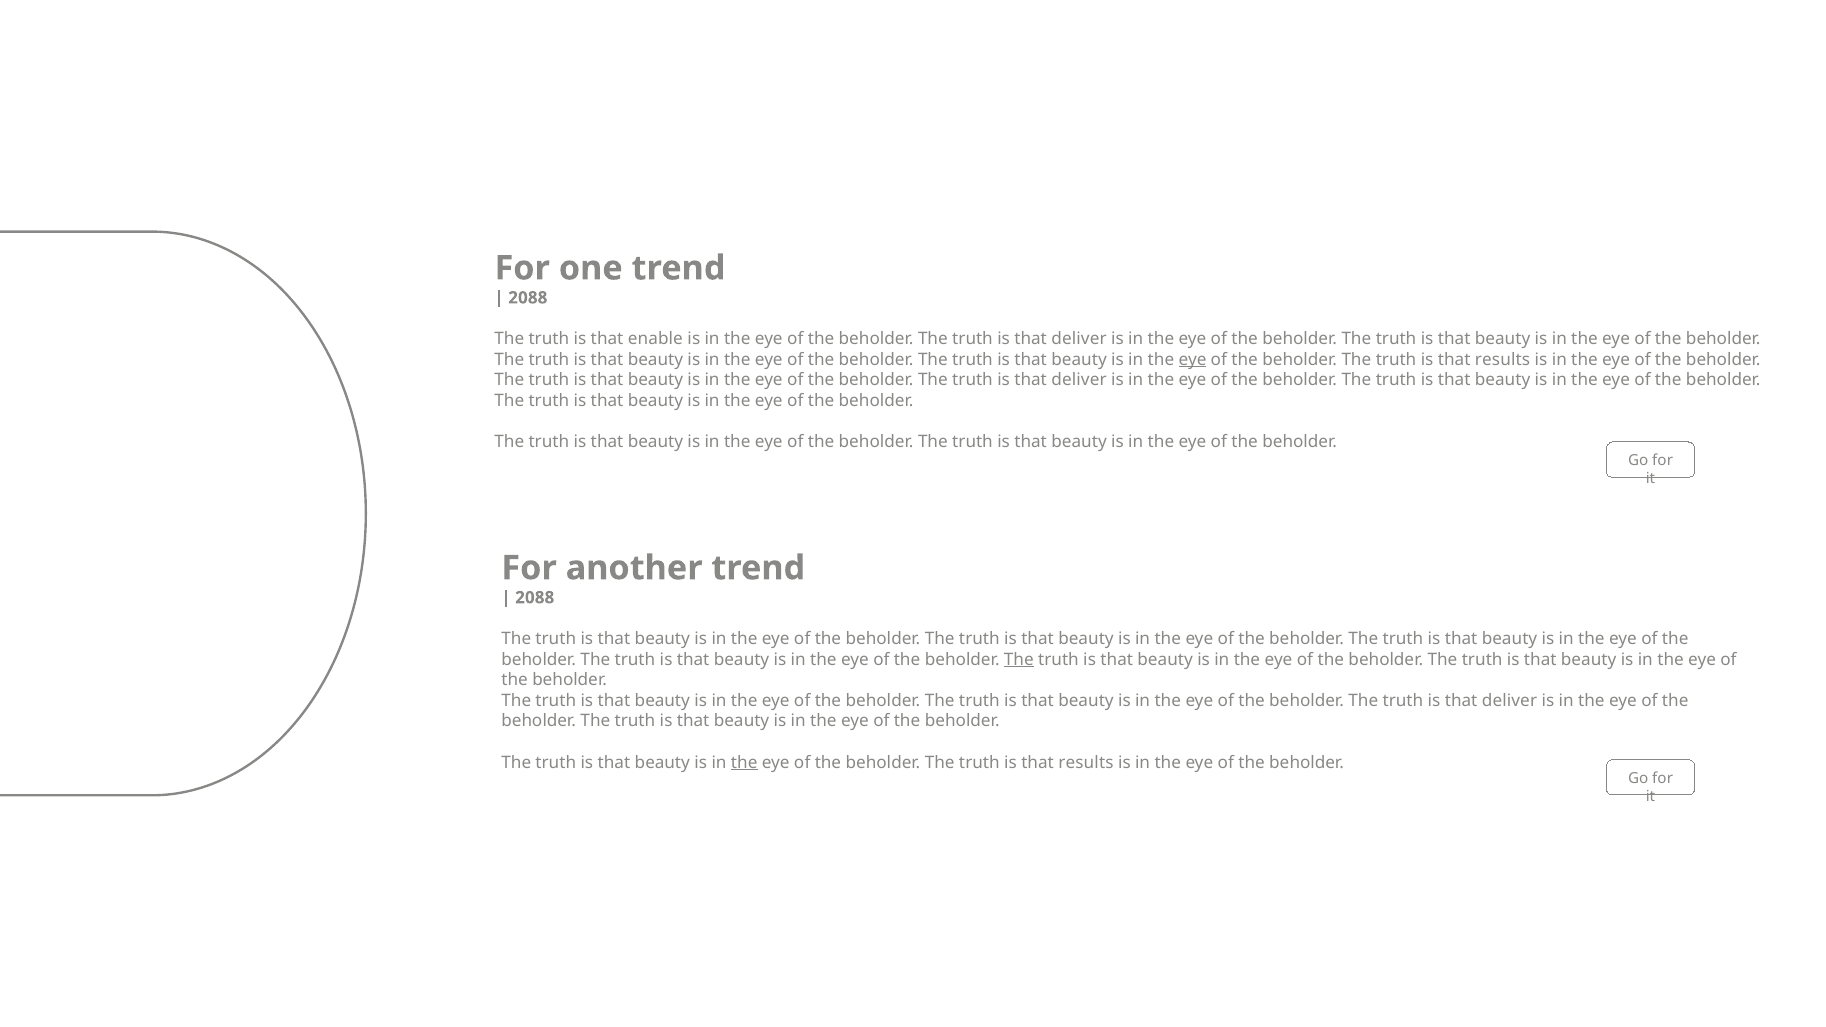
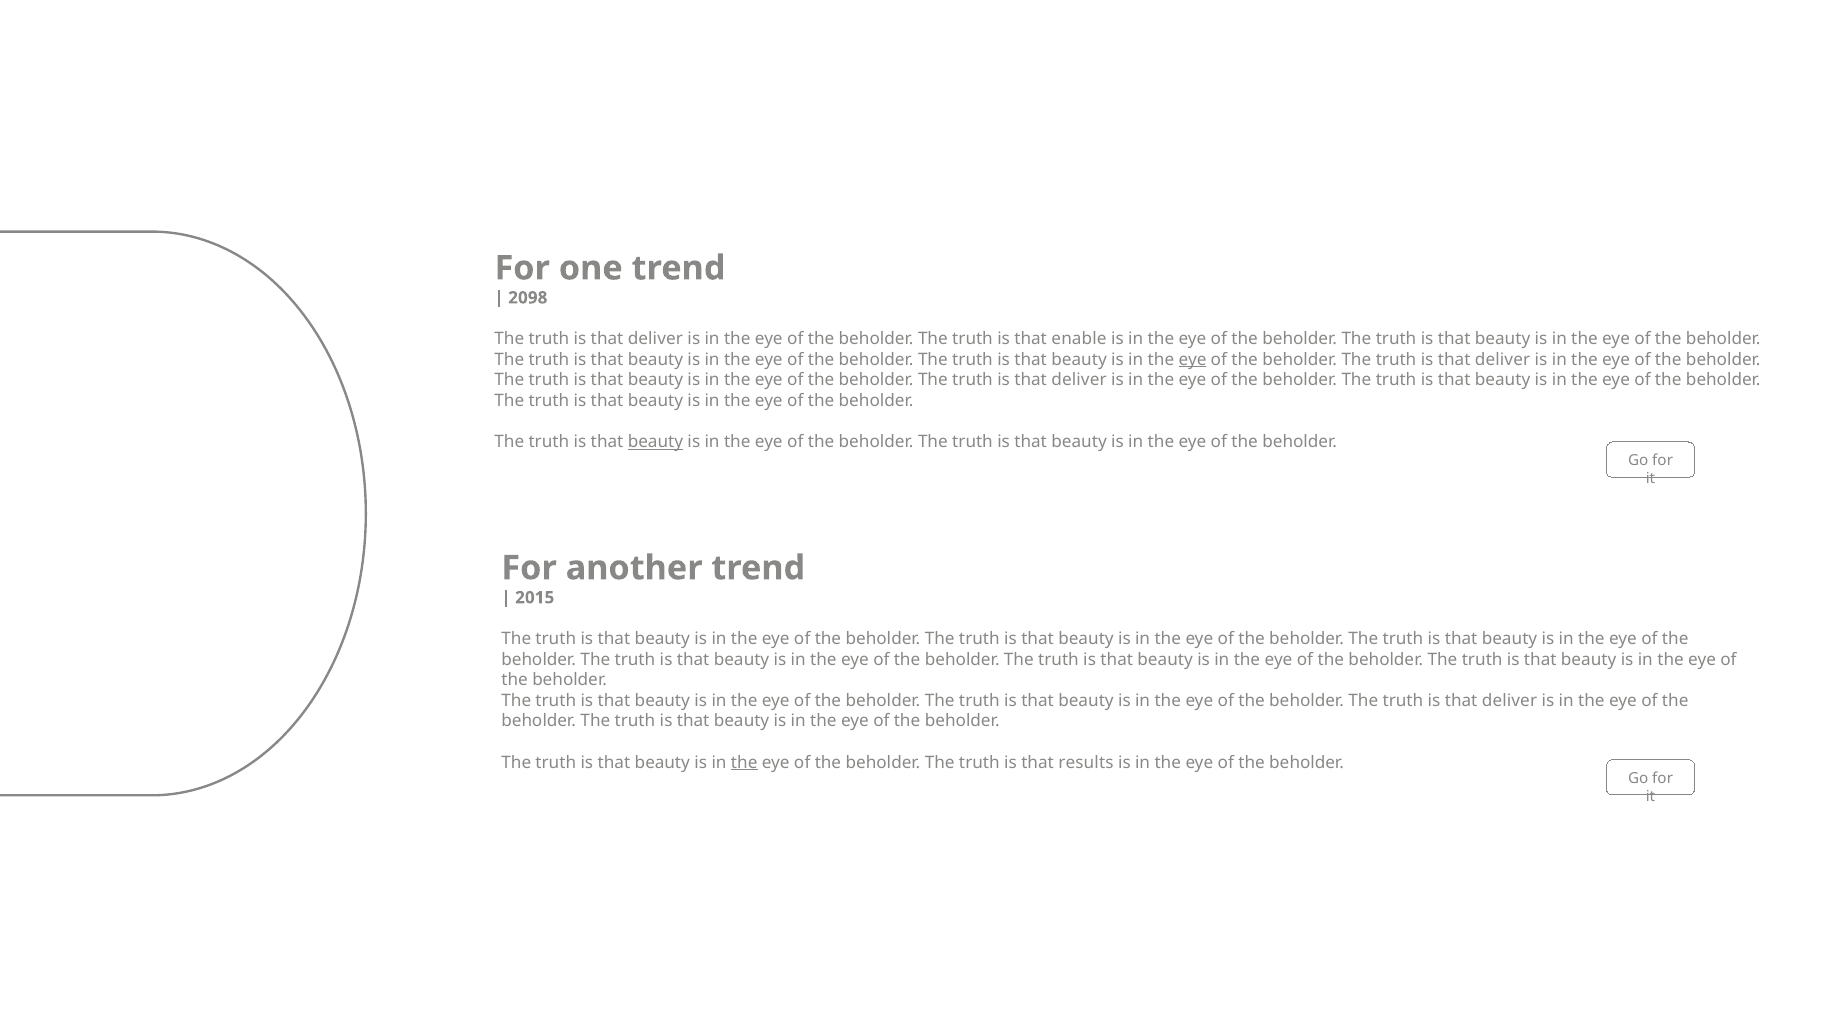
2088: 2088 -> 2098 (528, 298)
enable: enable -> deliver (655, 339)
deliver: deliver -> enable (1079, 339)
results: results -> deliver (1503, 360)
beauty underline: none -> present (655, 442)
2088: 2088 -> 2015 (535, 598)
The underline: present -> none (1019, 660)
